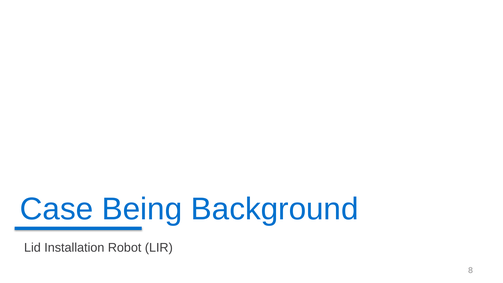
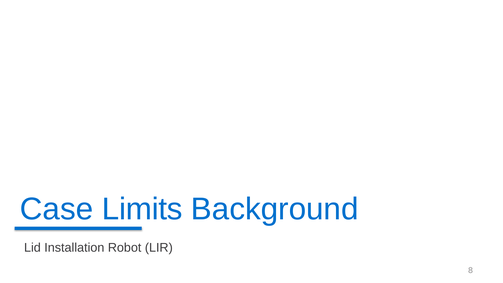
Being: Being -> Limits (142, 209)
